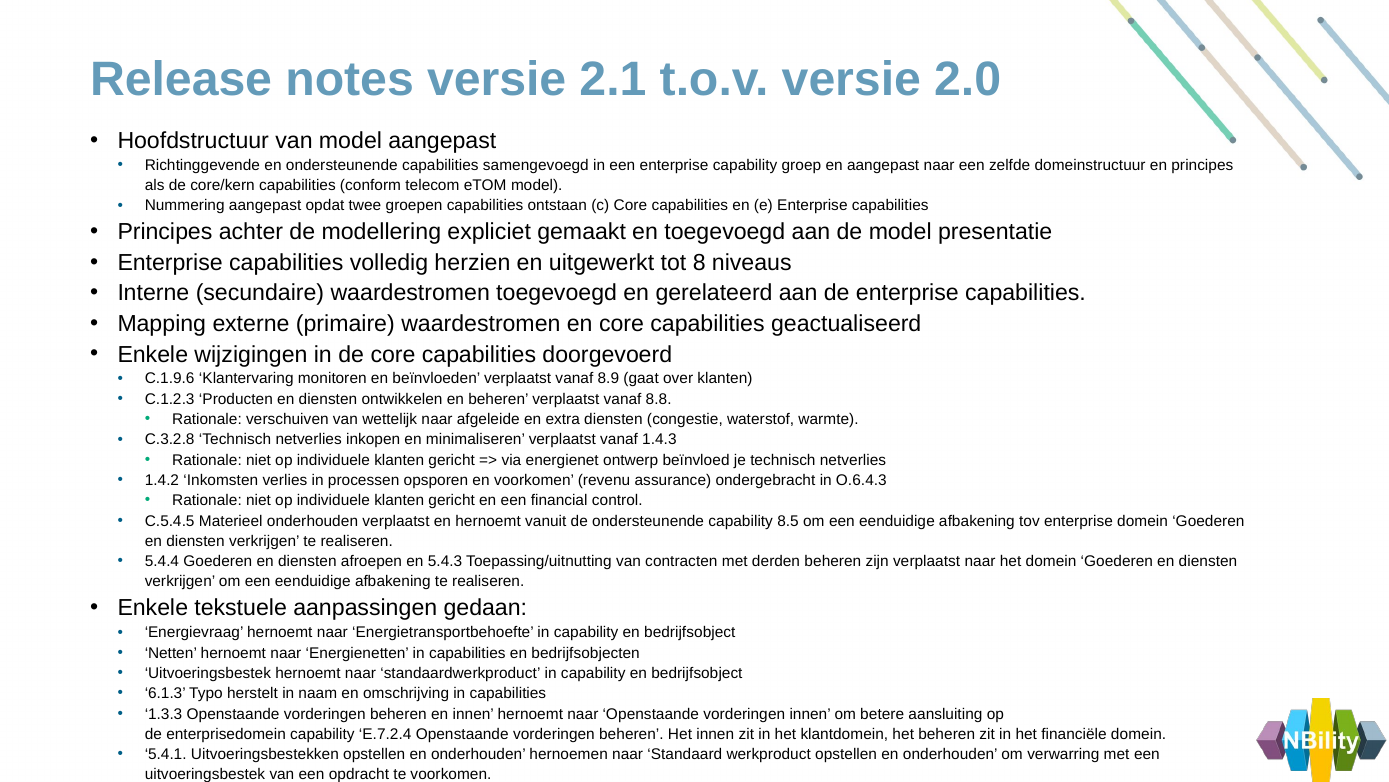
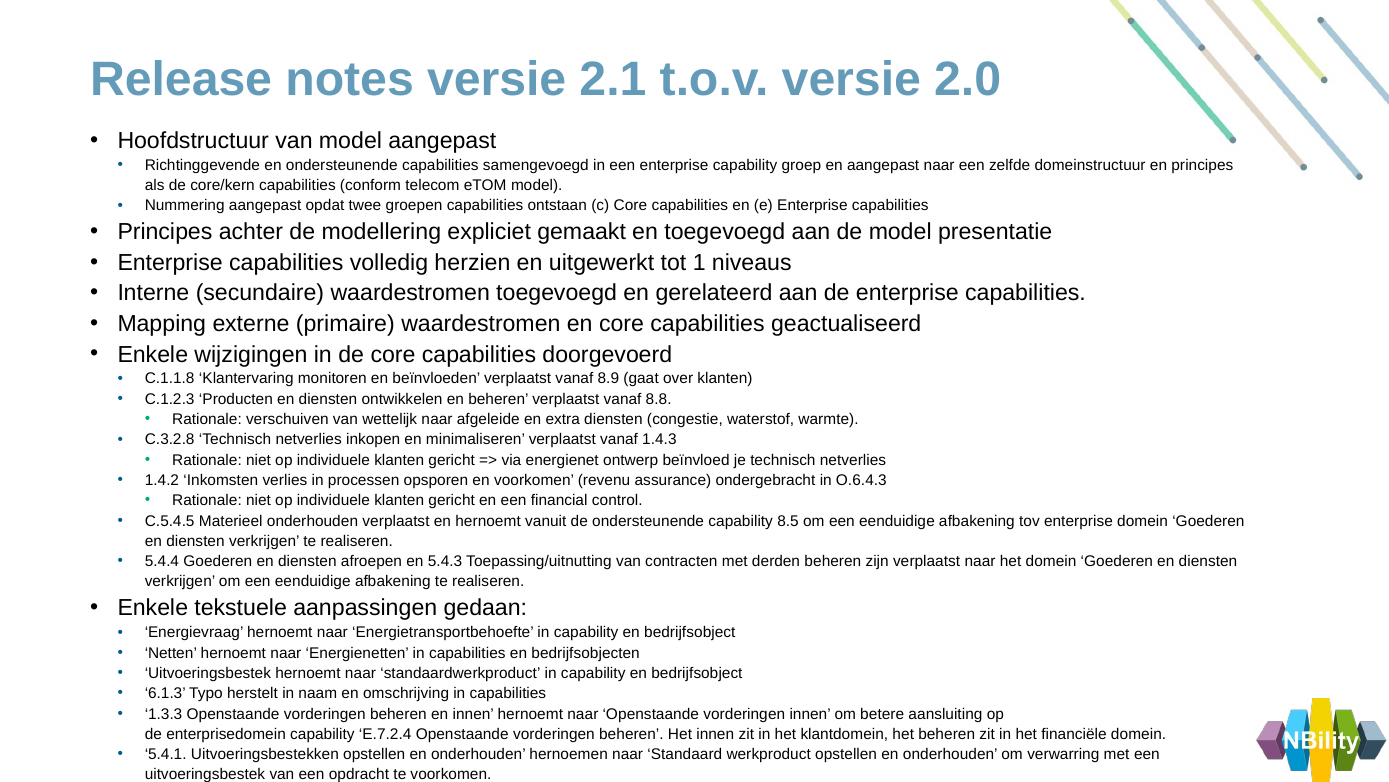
8: 8 -> 1 (699, 263)
C.1.9.6: C.1.9.6 -> C.1.1.8 (170, 379)
